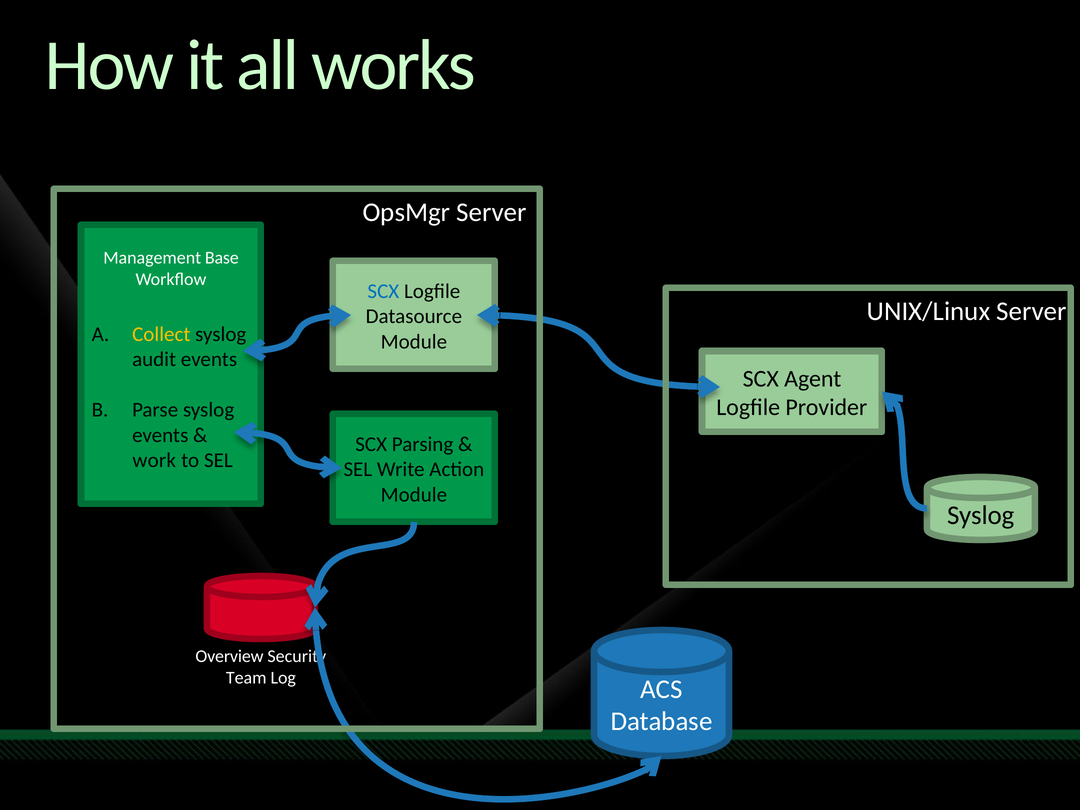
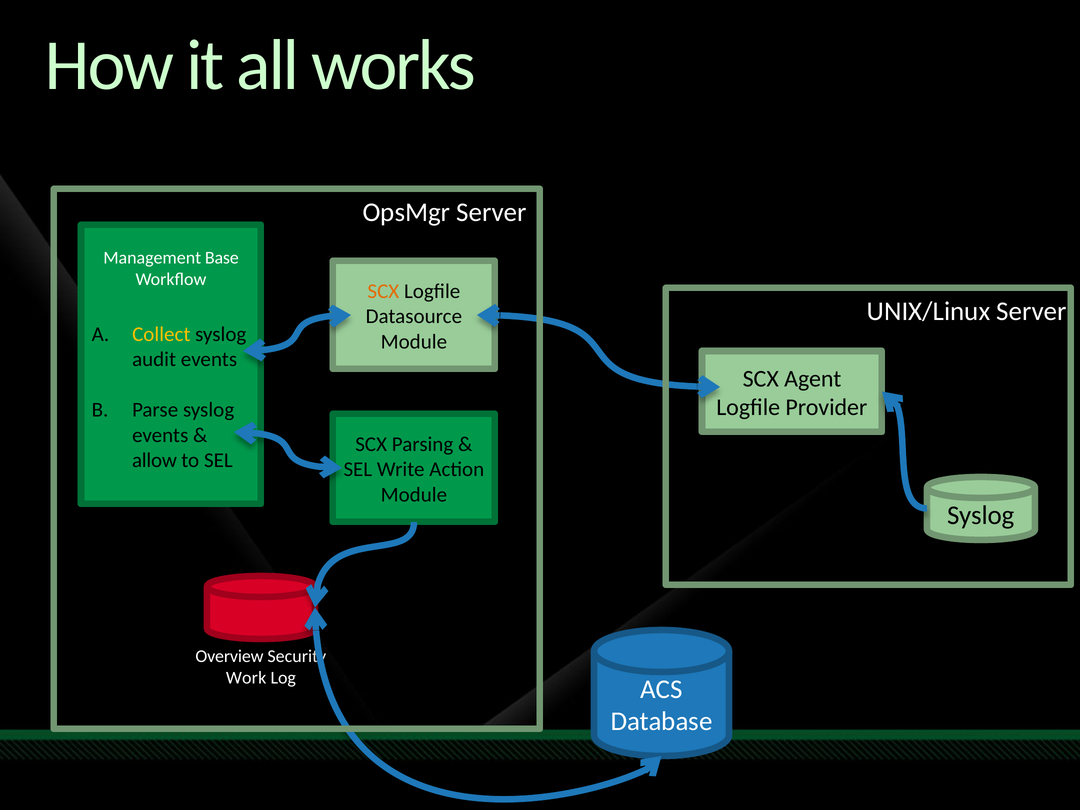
SCX colour: blue -> orange (383, 291)
work: work -> allow (154, 460)
Team: Team -> Work (246, 678)
